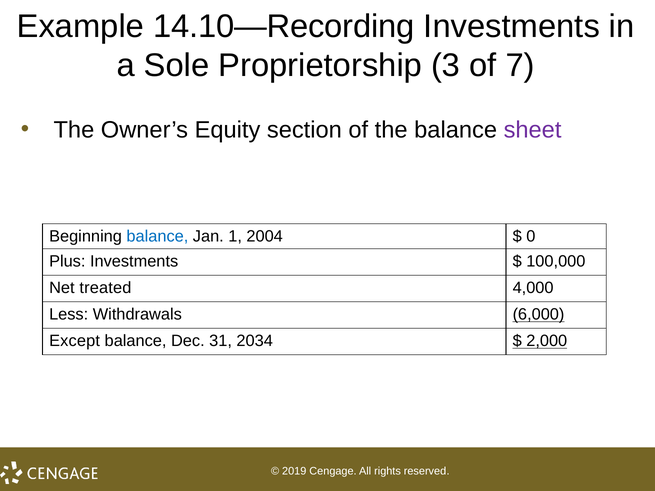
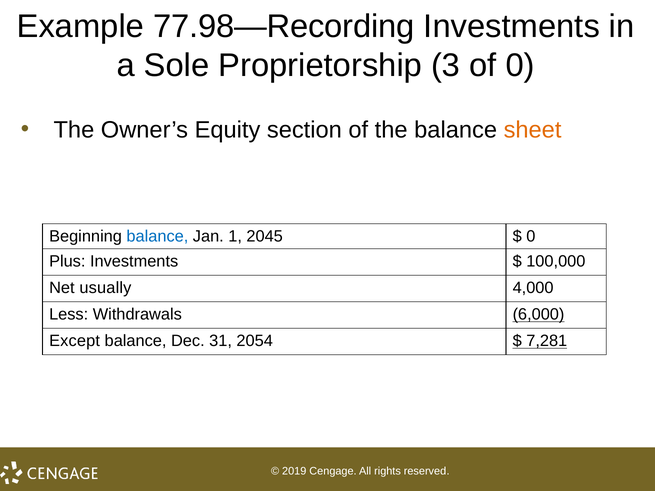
14.10—Recording: 14.10—Recording -> 77.98—Recording (284, 26)
of 7: 7 -> 0 (520, 66)
sheet colour: purple -> orange (533, 130)
2004: 2004 -> 2045 (265, 237)
treated: treated -> usually (105, 288)
2034: 2034 -> 2054 (255, 341)
2,000: 2,000 -> 7,281 (547, 341)
